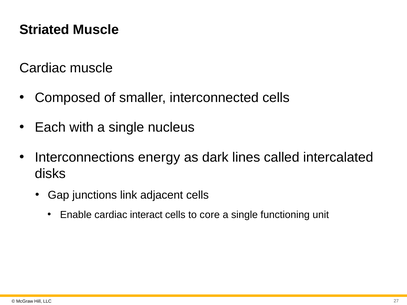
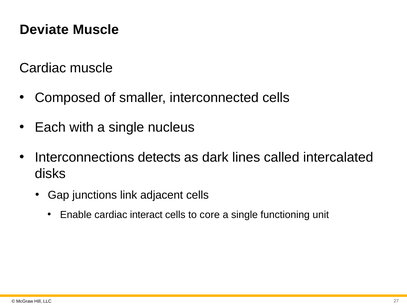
Striated: Striated -> Deviate (44, 30)
energy: energy -> detects (159, 157)
